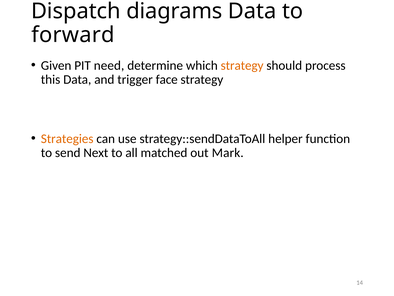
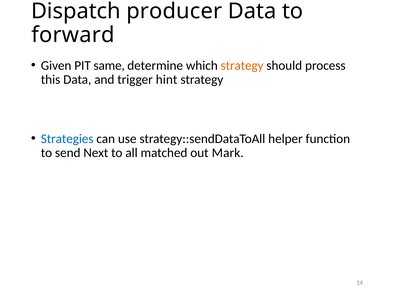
diagrams: diagrams -> producer (174, 11)
need: need -> same (109, 65)
face: face -> hint (167, 79)
Strategies colour: orange -> blue (67, 138)
